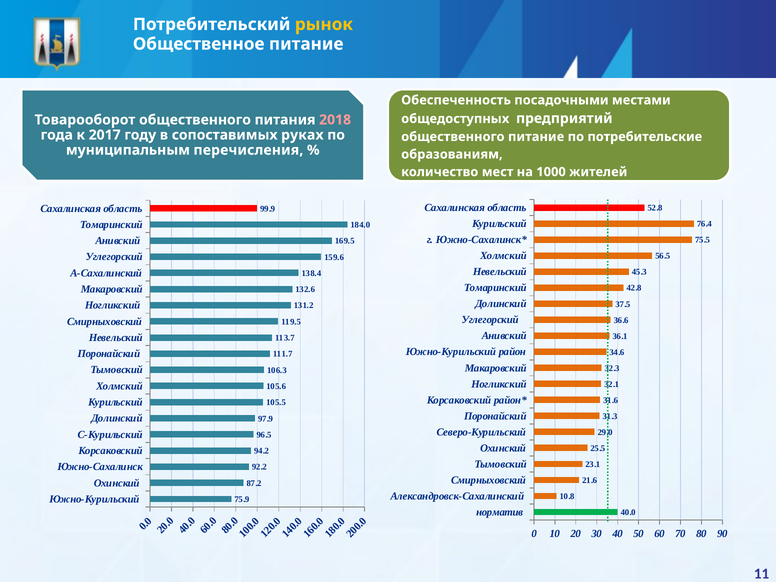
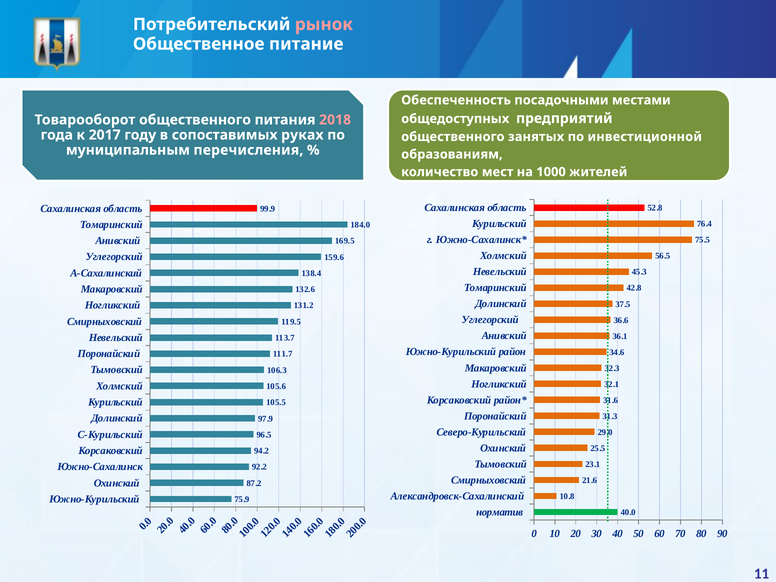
рынок colour: yellow -> pink (324, 24)
общественного питание: питание -> занятых (536, 137)
потребительские: потребительские -> инвестиционной (645, 137)
